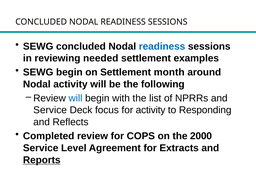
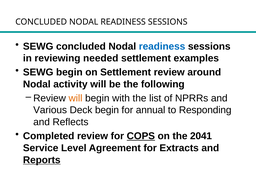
Settlement month: month -> review (169, 72)
will colour: blue -> orange (75, 98)
Service: Service -> Various (50, 110)
Deck focus: focus -> begin (107, 110)
for activity: activity -> annual (151, 110)
COPS underline: none -> present (141, 136)
2000: 2000 -> 2041 (201, 136)
